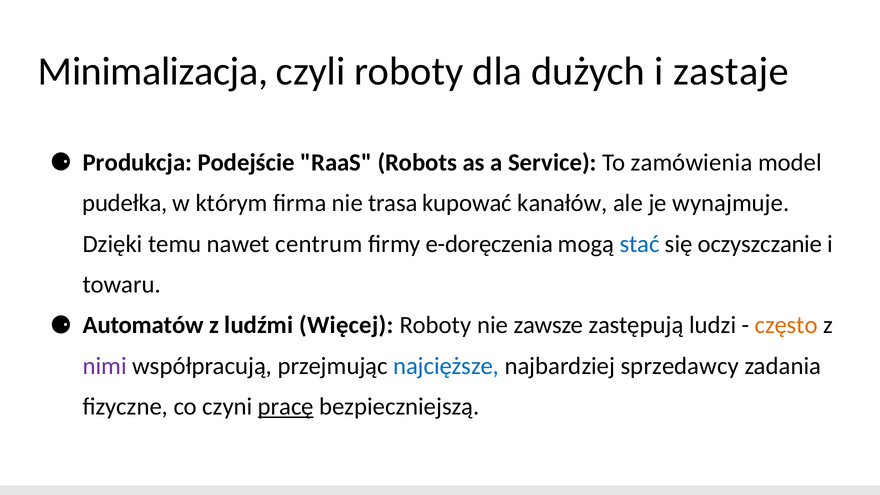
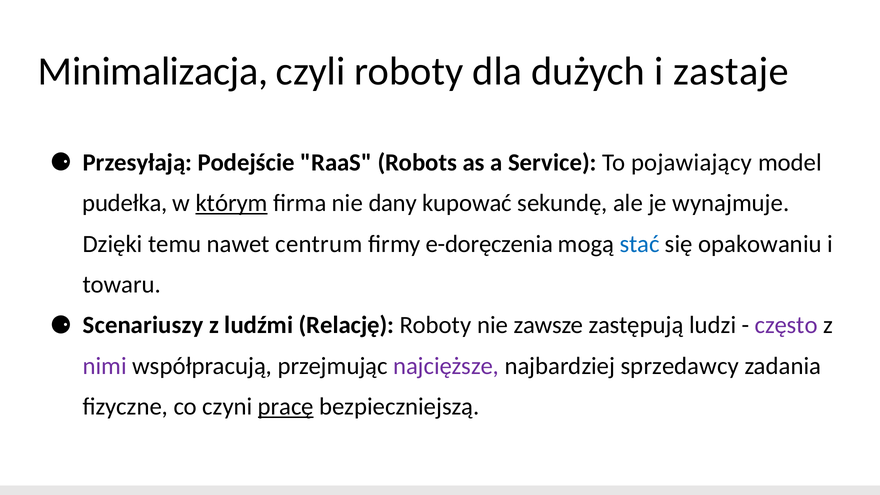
Produkcja: Produkcja -> Przesyłają (137, 162)
zamówienia: zamówienia -> pojawiający (691, 162)
którym underline: none -> present (232, 203)
trasa: trasa -> dany (393, 203)
kanałów: kanałów -> sekundę (563, 203)
oczyszczanie: oczyszczanie -> opakowaniu (760, 244)
Automatów: Automatów -> Scenariuszy (143, 325)
Więcej: Więcej -> Relację (346, 325)
często colour: orange -> purple (786, 325)
najcięższe colour: blue -> purple (446, 366)
